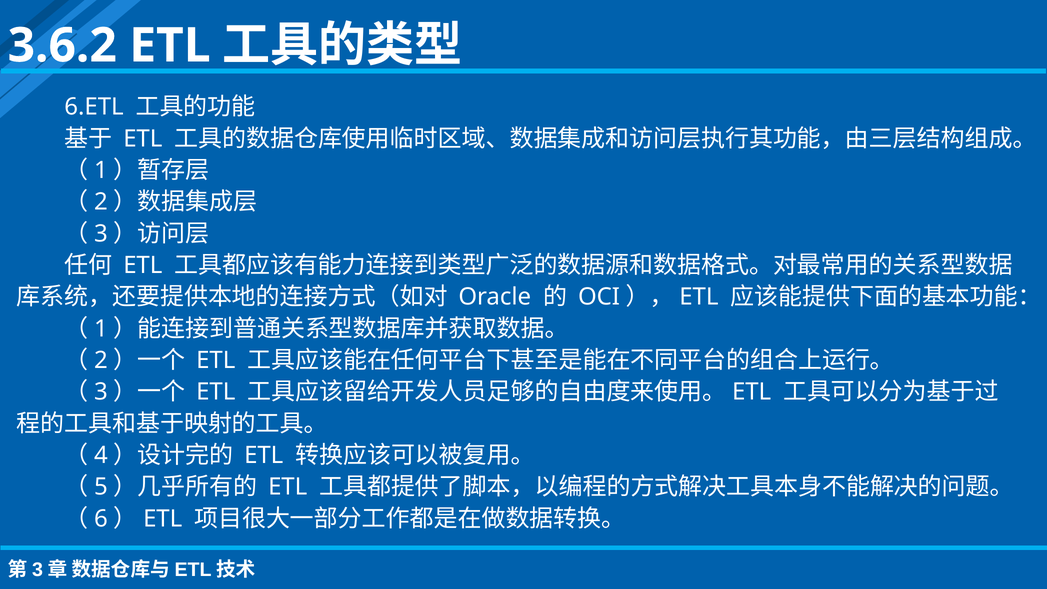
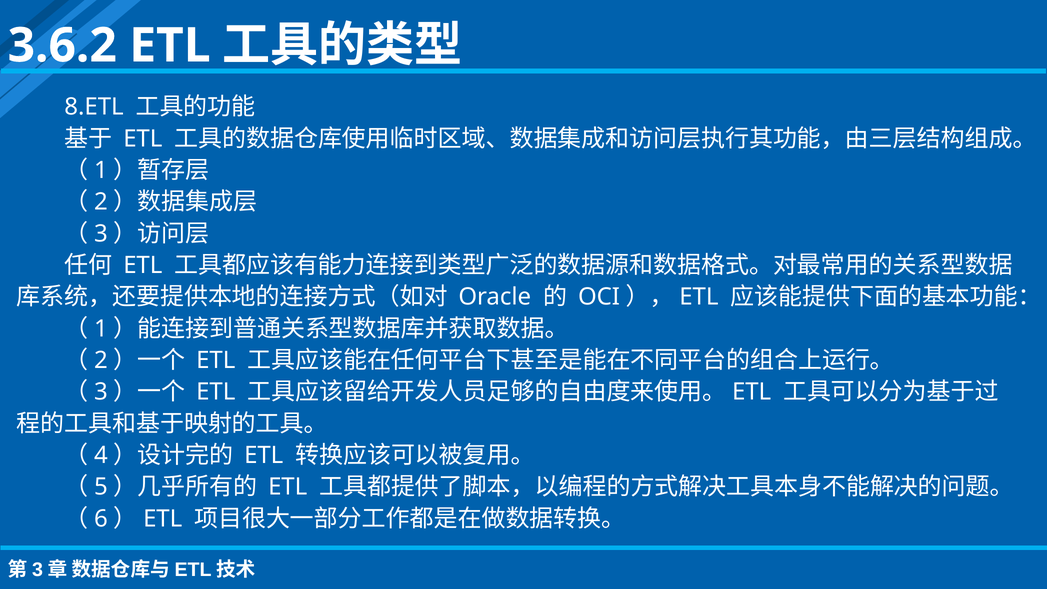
6.ETL: 6.ETL -> 8.ETL (94, 107)
